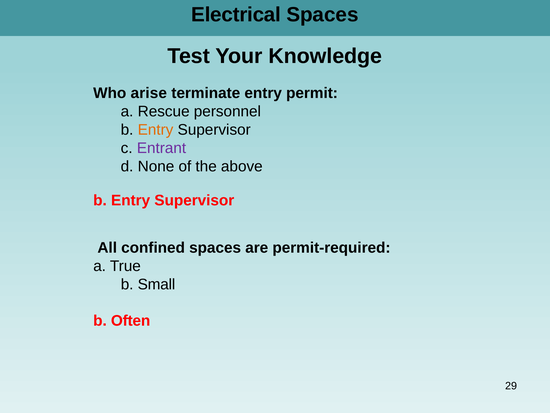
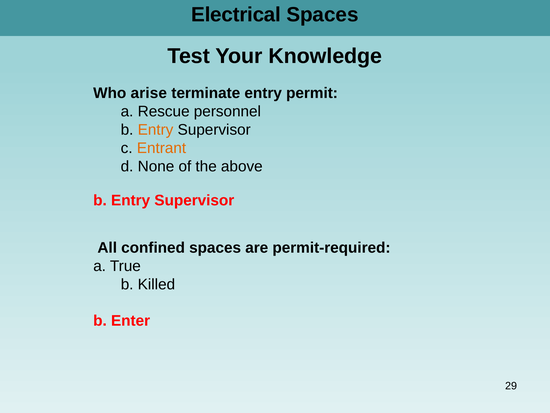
Entrant colour: purple -> orange (161, 148)
Small: Small -> Killed (156, 284)
Often: Often -> Enter (131, 320)
